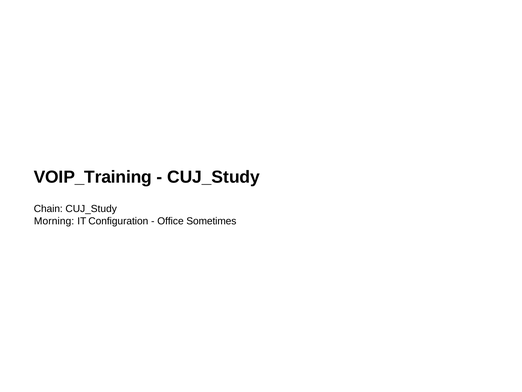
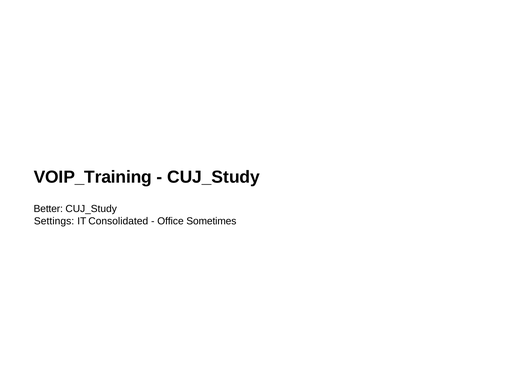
Chain: Chain -> Better (48, 209)
Morning: Morning -> Settings (54, 221)
Configuration: Configuration -> Consolidated (118, 221)
